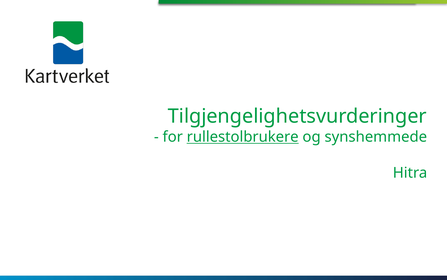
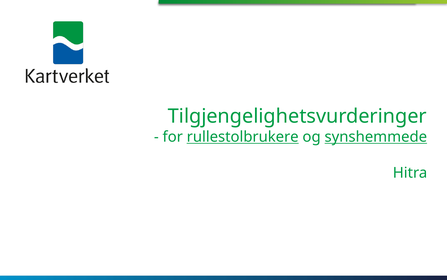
synshemmede underline: none -> present (376, 137)
